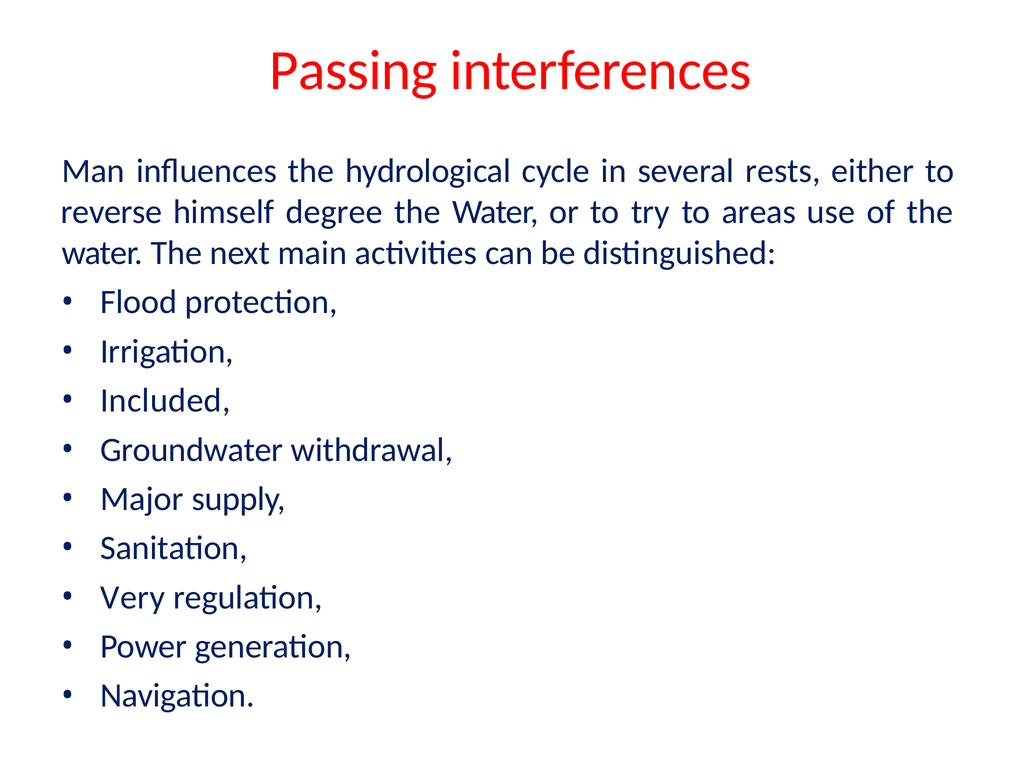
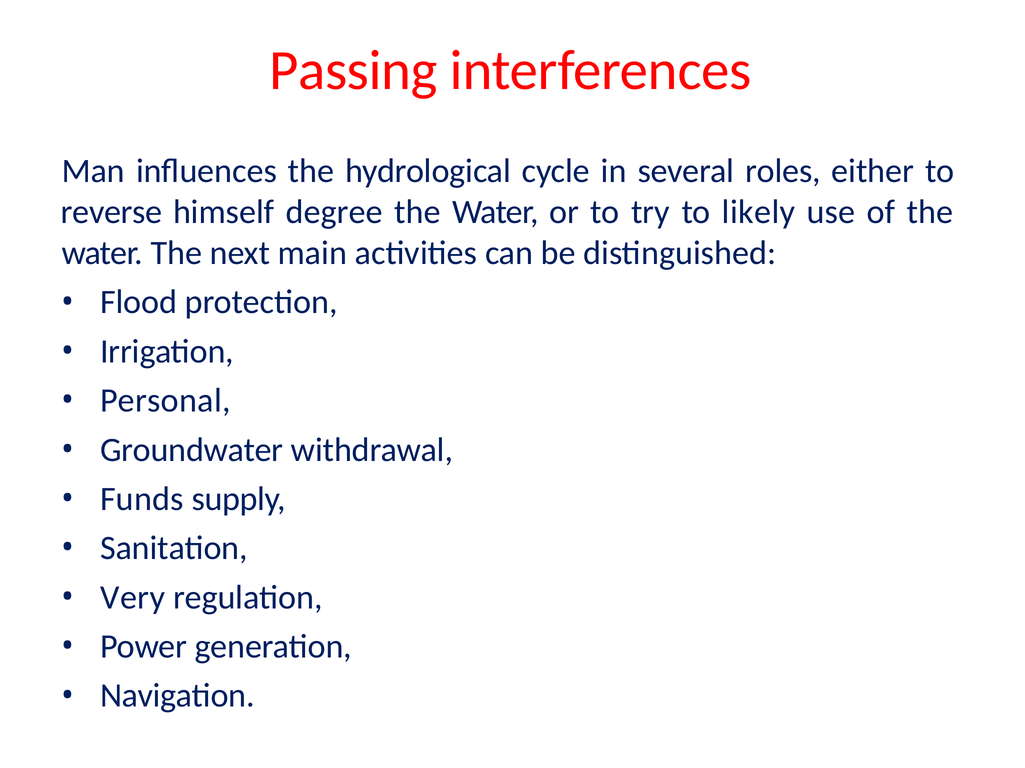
rests: rests -> roles (783, 171)
areas: areas -> likely (759, 212)
Included: Included -> Personal (165, 401)
Major: Major -> Funds (142, 499)
